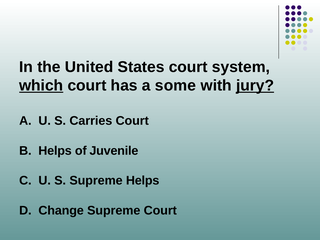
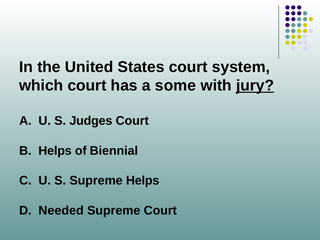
which underline: present -> none (41, 86)
Carries: Carries -> Judges (91, 121)
Juvenile: Juvenile -> Biennial (114, 151)
Change: Change -> Needed (61, 210)
